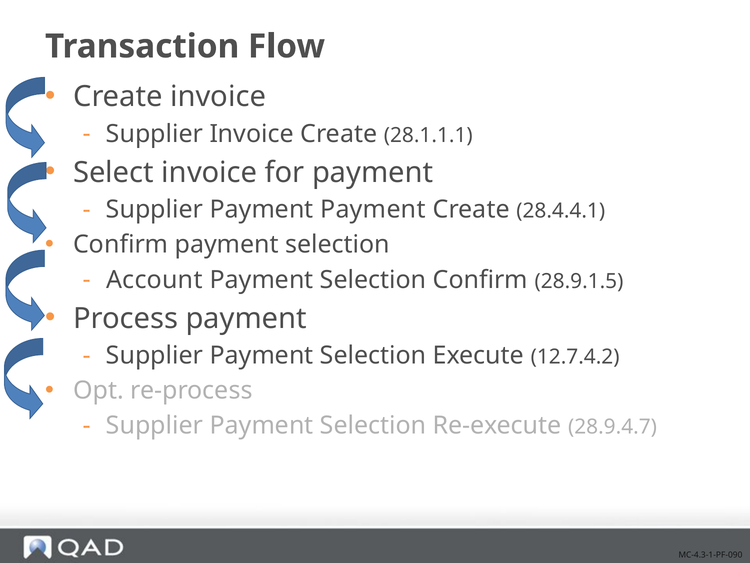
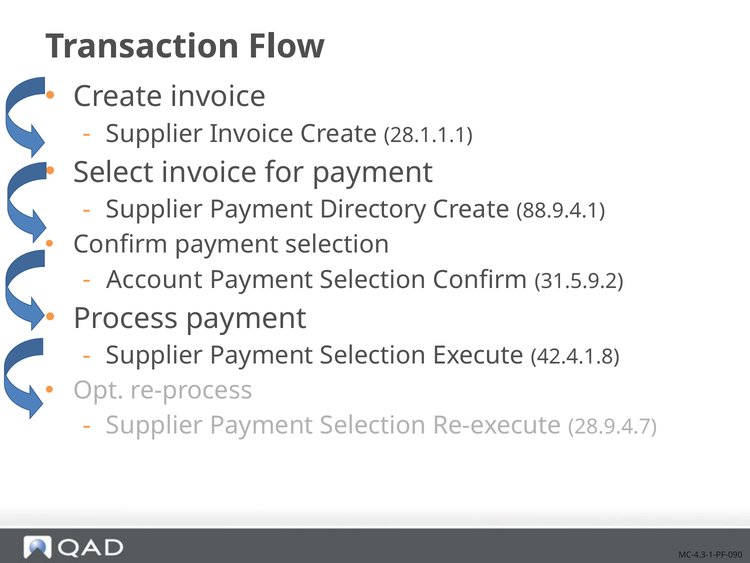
Payment Payment: Payment -> Directory (373, 210)
28.4.4.1: 28.4.4.1 -> 88.9.4.1 (561, 211)
28.9.1.5: 28.9.1.5 -> 31.5.9.2 (579, 281)
12.7.4.2: 12.7.4.2 -> 42.4.1.8 (575, 357)
